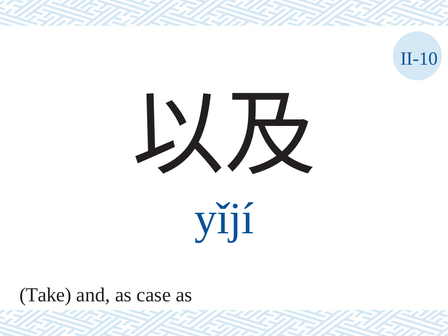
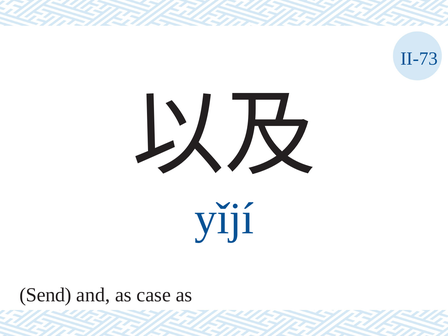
II-10: II-10 -> II-73 (419, 59)
Take: Take -> Send (45, 295)
